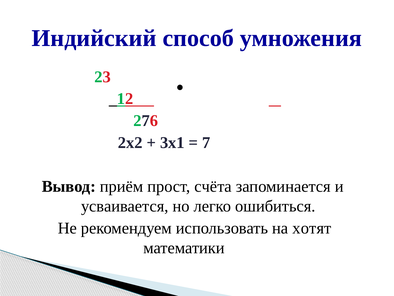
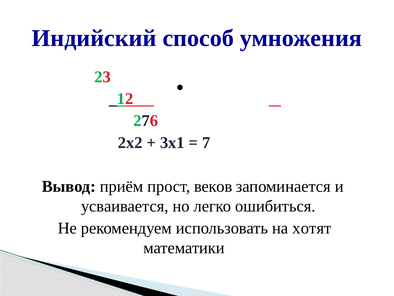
счёта: счёта -> веков (213, 186)
